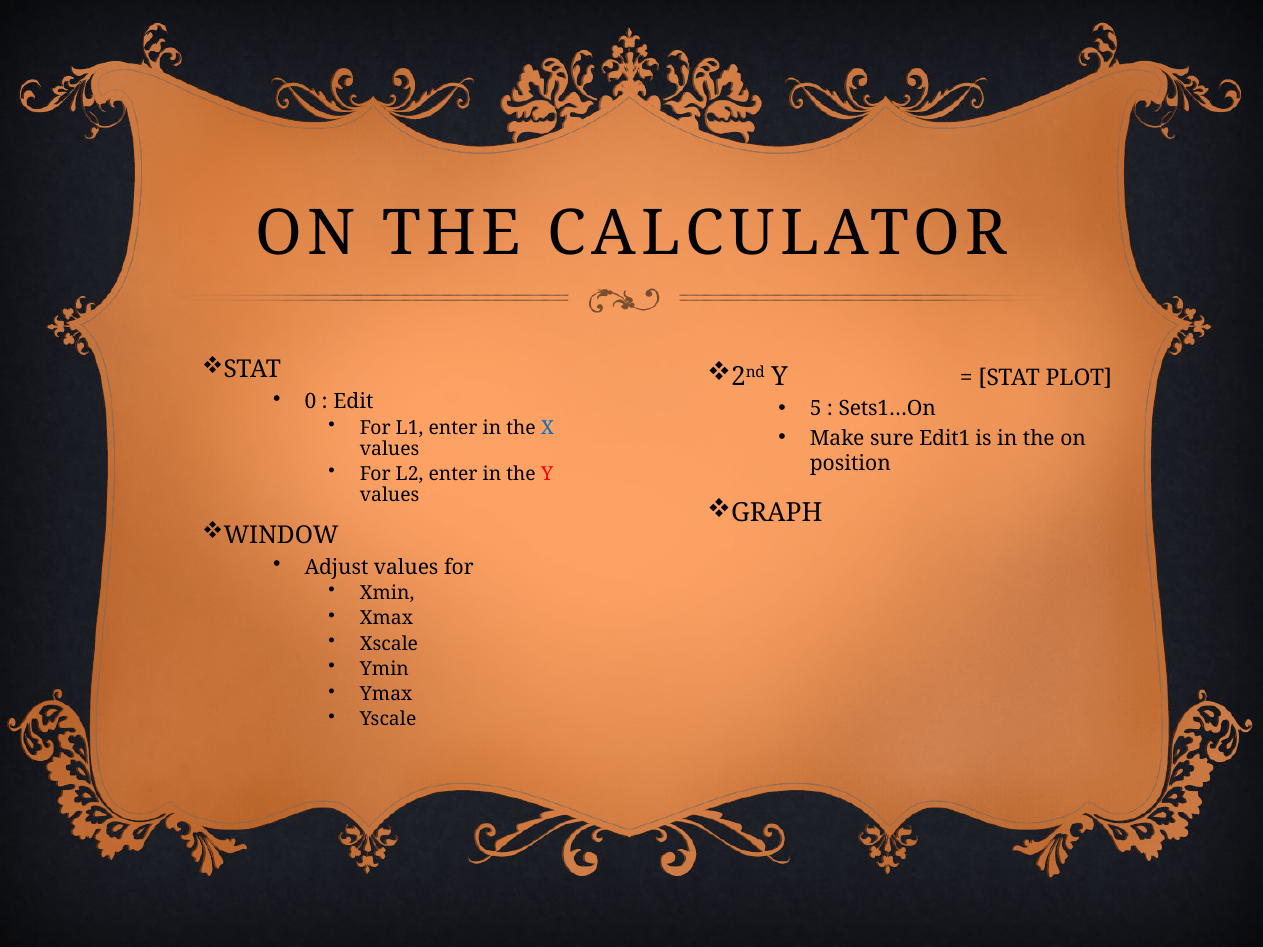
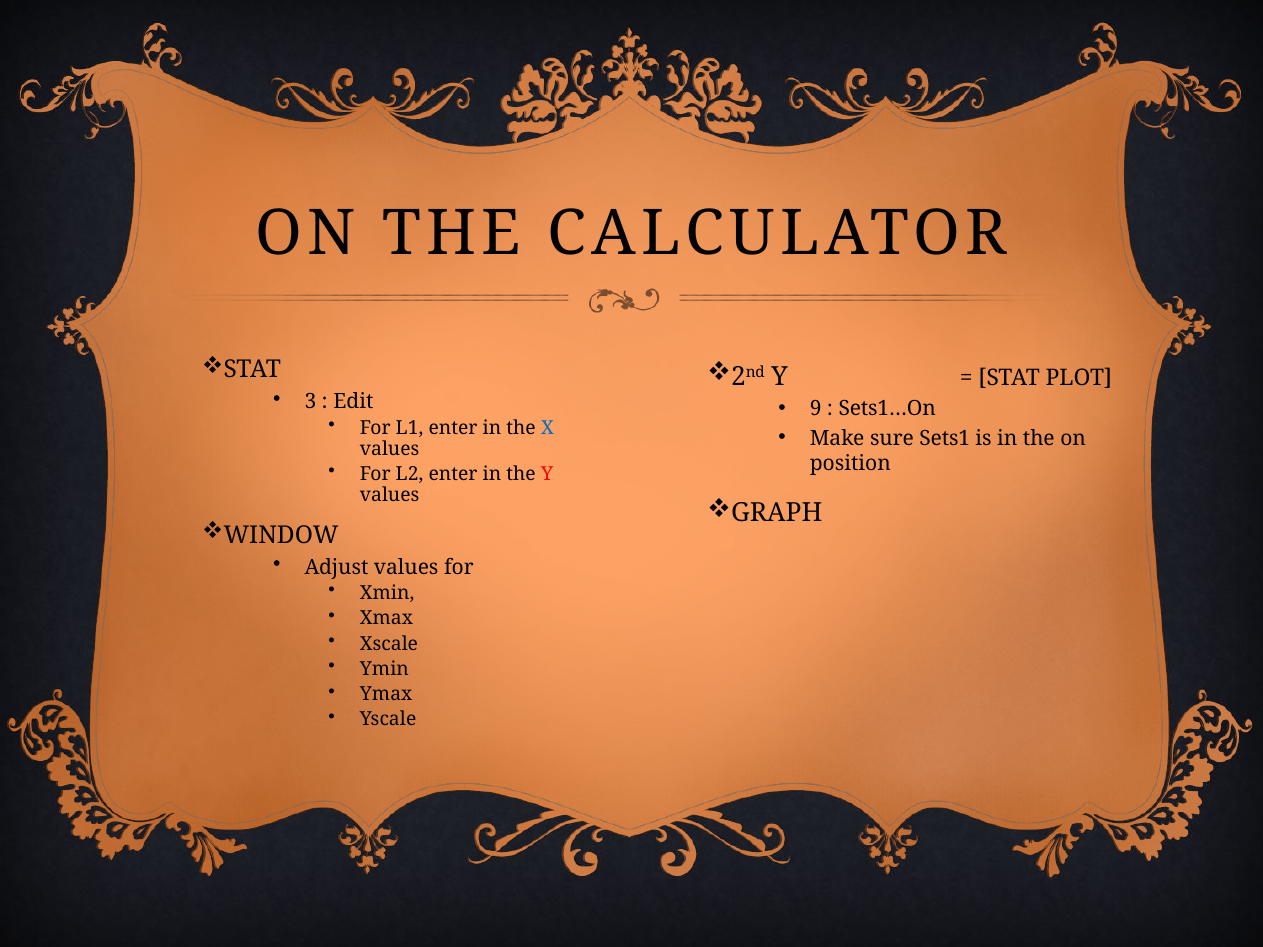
0: 0 -> 3 (311, 402)
5: 5 -> 9 (816, 409)
Edit1: Edit1 -> Sets1 (945, 438)
